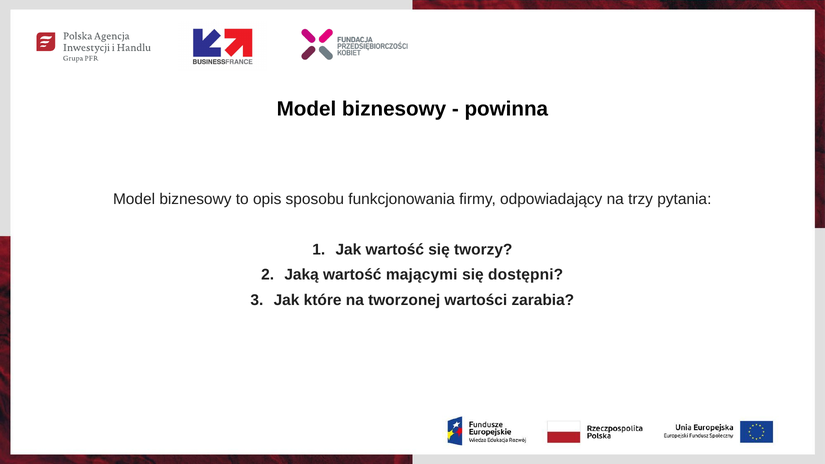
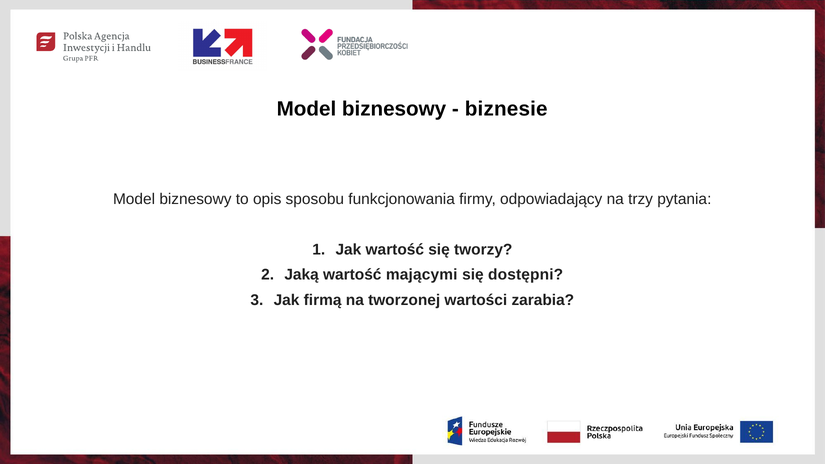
powinna: powinna -> biznesie (506, 109)
które: które -> firmą (323, 300)
